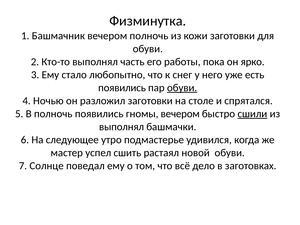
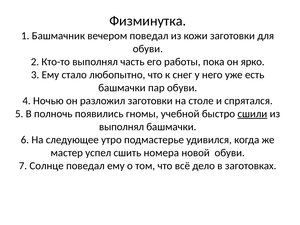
вечером полночь: полночь -> поведал (149, 36)
появились: появились -> башмачки (122, 88)
обуви underline: present -> none (182, 88)
гномы вечером: вечером -> учебной (180, 114)
растаял: растаял -> номера (161, 153)
